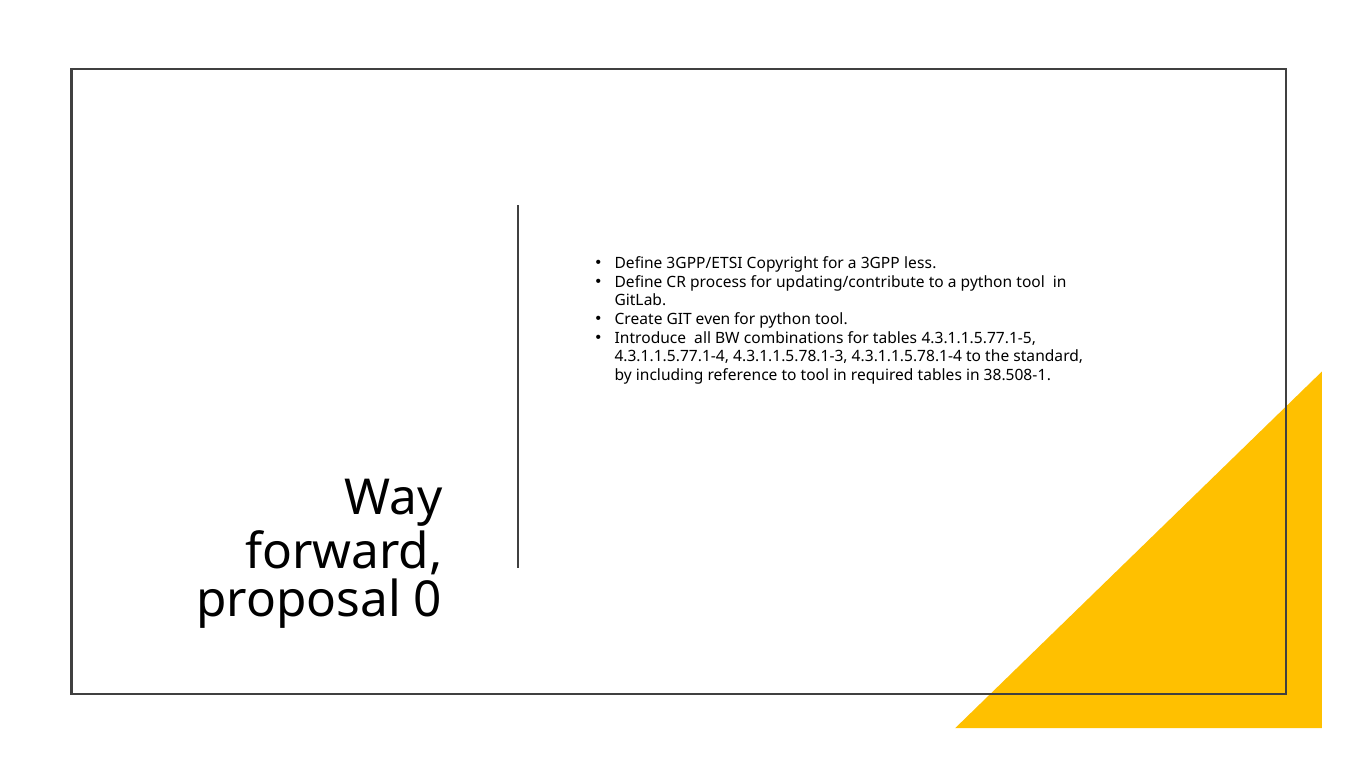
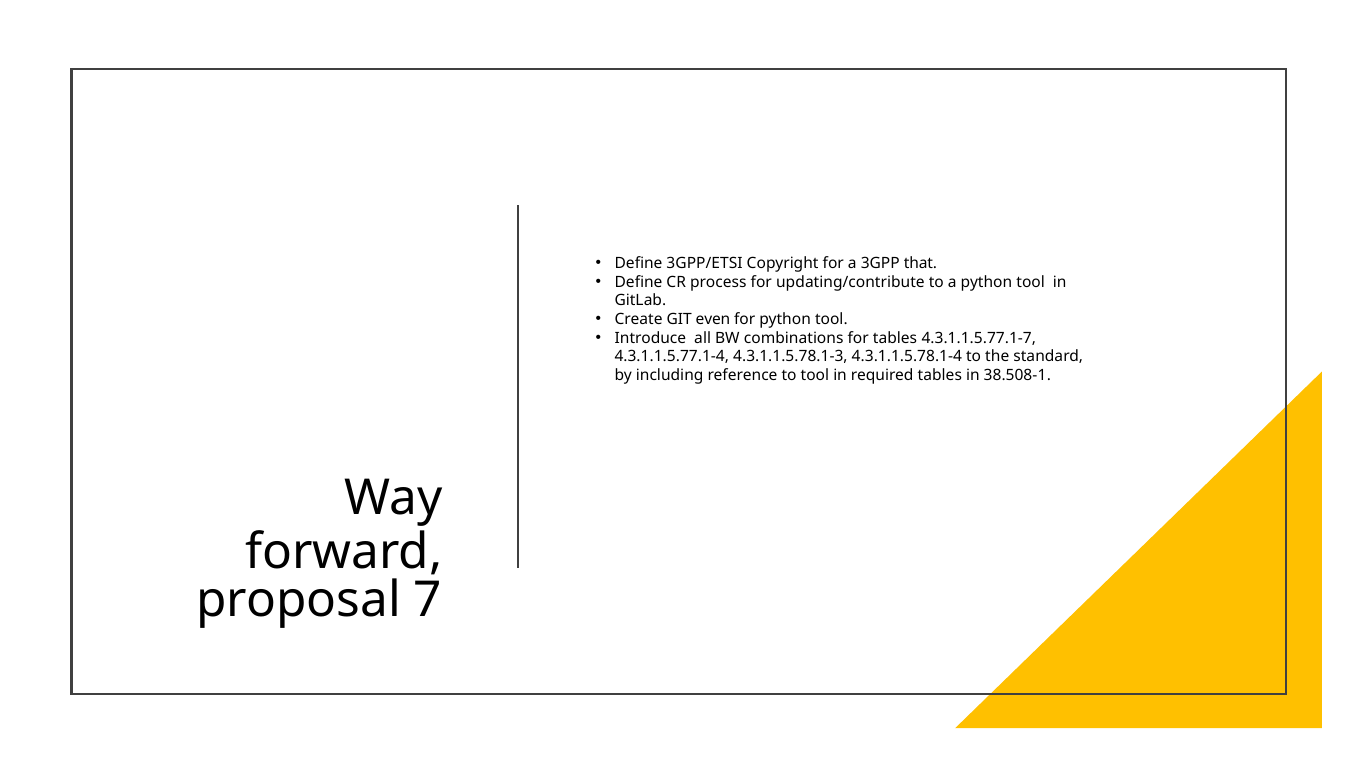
less: less -> that (920, 263)
4.3.1.1.5.77.1-5: 4.3.1.1.5.77.1-5 -> 4.3.1.1.5.77.1-7 (979, 338)
0: 0 -> 7 (428, 600)
